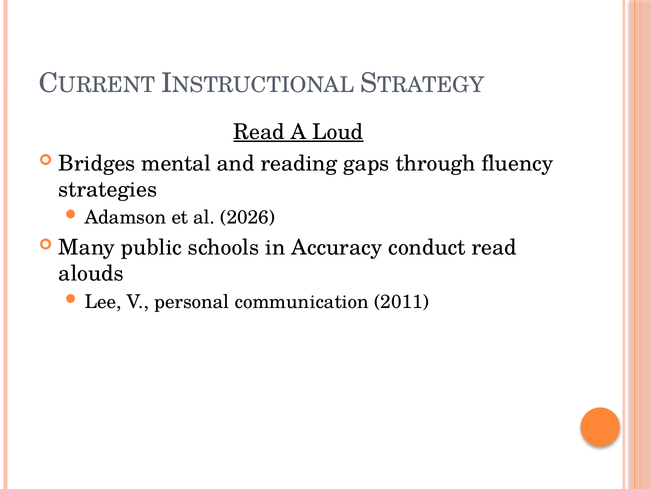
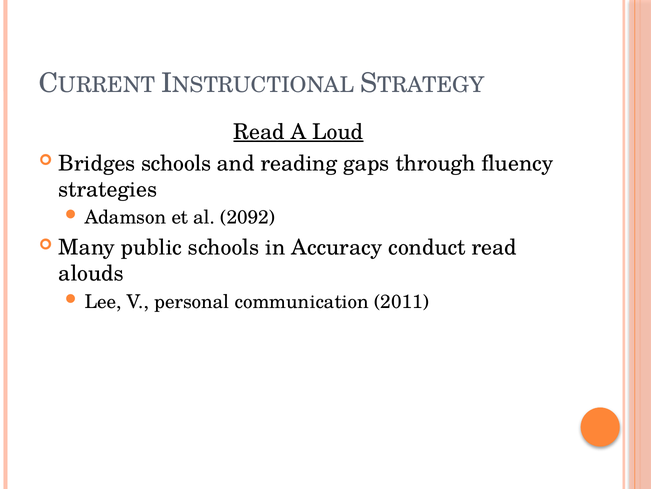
Bridges mental: mental -> schools (176, 163)
2026: 2026 -> 2092 (248, 217)
